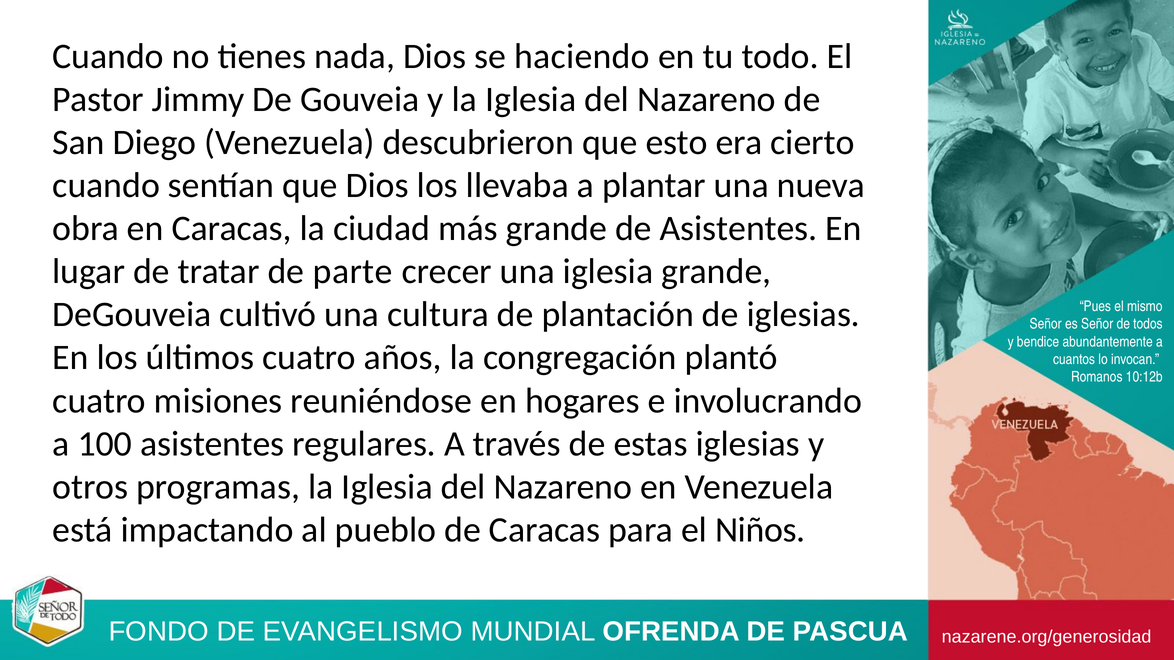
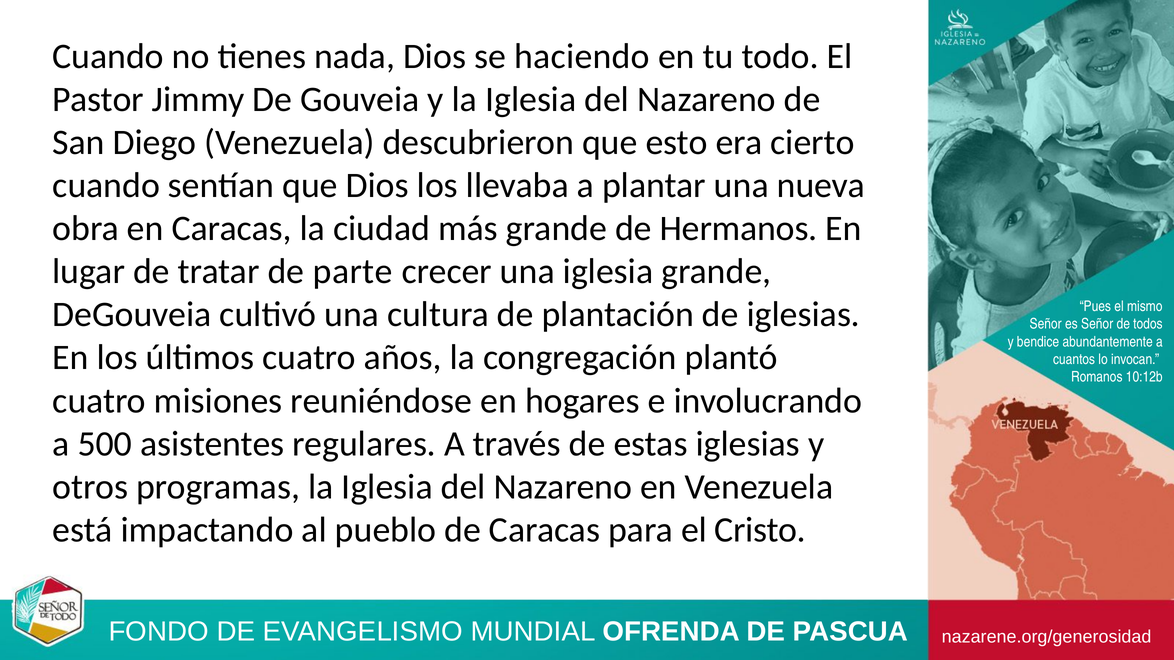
de Asistentes: Asistentes -> Hermanos (739, 229)
100: 100 -> 500 (105, 444)
Niños: Niños -> Cristo (760, 530)
